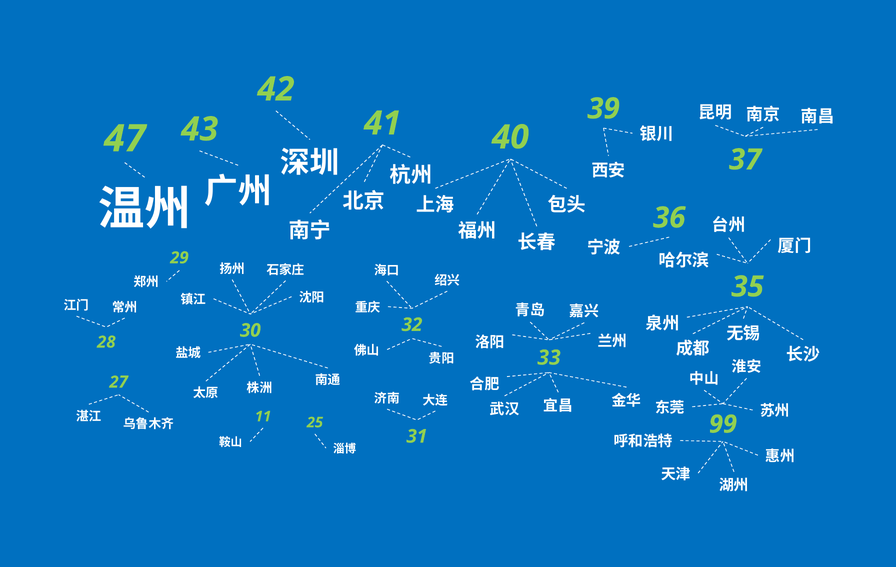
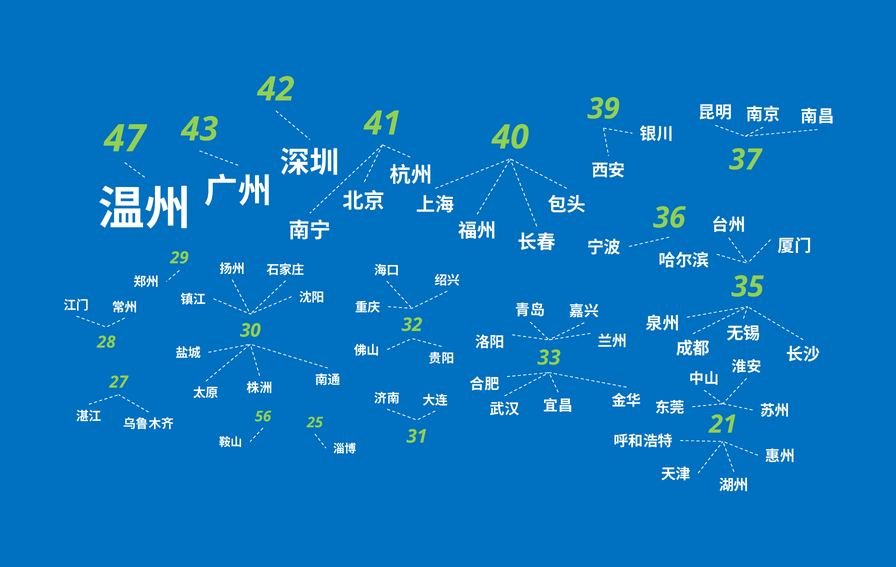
11: 11 -> 56 (263, 417)
99: 99 -> 21 (723, 425)
